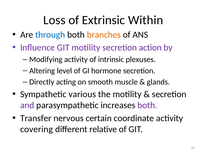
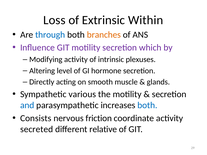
action: action -> which (150, 48)
and colour: purple -> blue (27, 105)
both colour: purple -> blue (147, 105)
Transfer: Transfer -> Consists (36, 118)
certain: certain -> friction (99, 118)
covering: covering -> secreted (37, 129)
